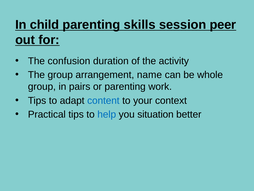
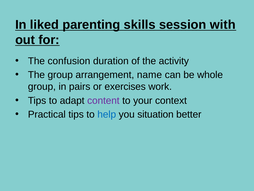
child: child -> liked (44, 25)
peer: peer -> with (223, 25)
or parenting: parenting -> exercises (125, 86)
content colour: blue -> purple (103, 100)
